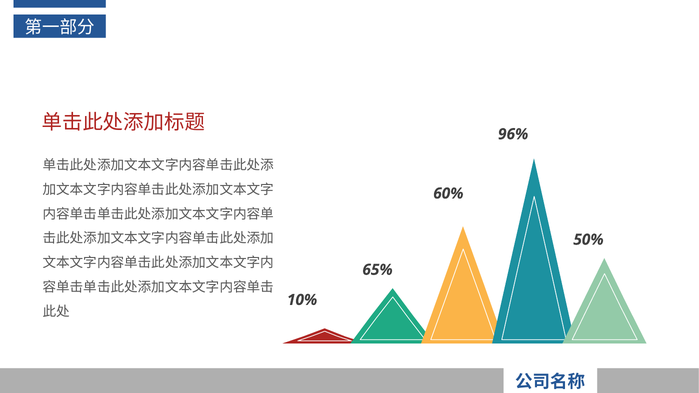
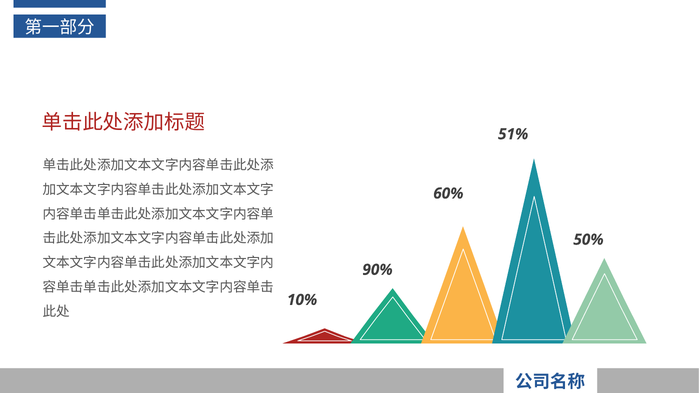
96%: 96% -> 51% (513, 134)
65%: 65% -> 90% (378, 270)
